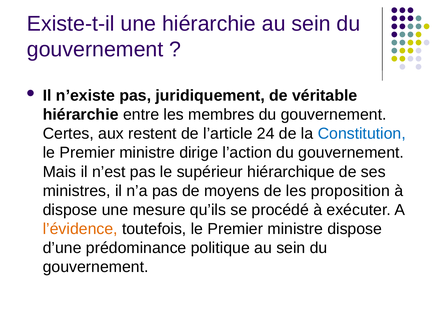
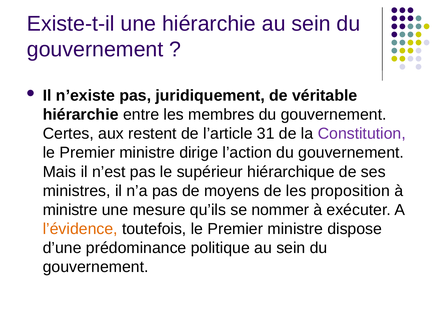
24: 24 -> 31 (266, 133)
Constitution colour: blue -> purple (362, 133)
dispose: dispose -> ministre (70, 209)
procédé: procédé -> nommer (280, 209)
